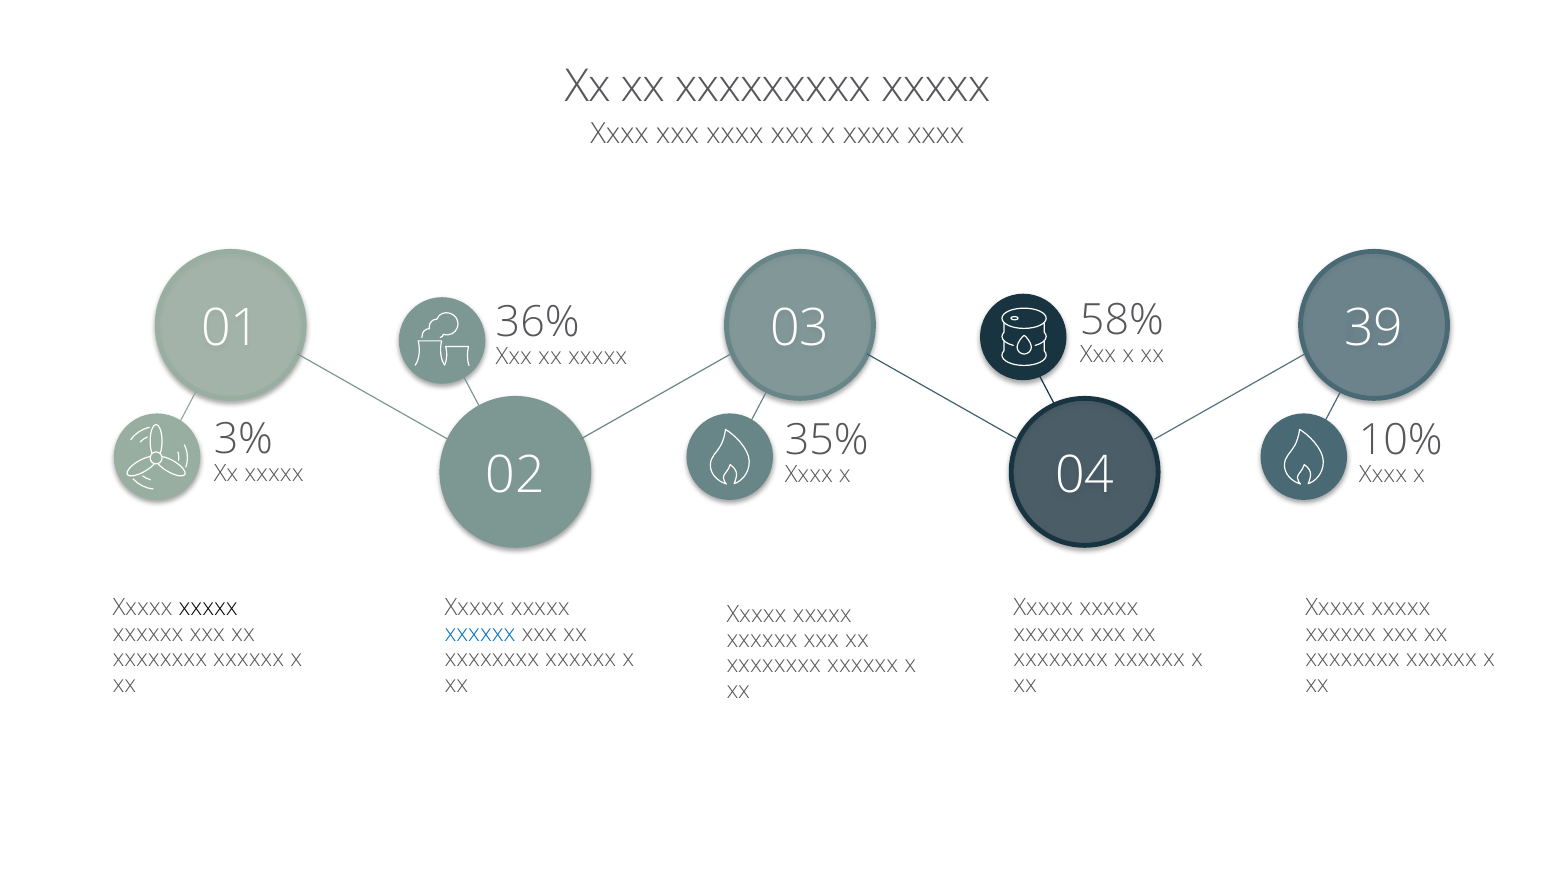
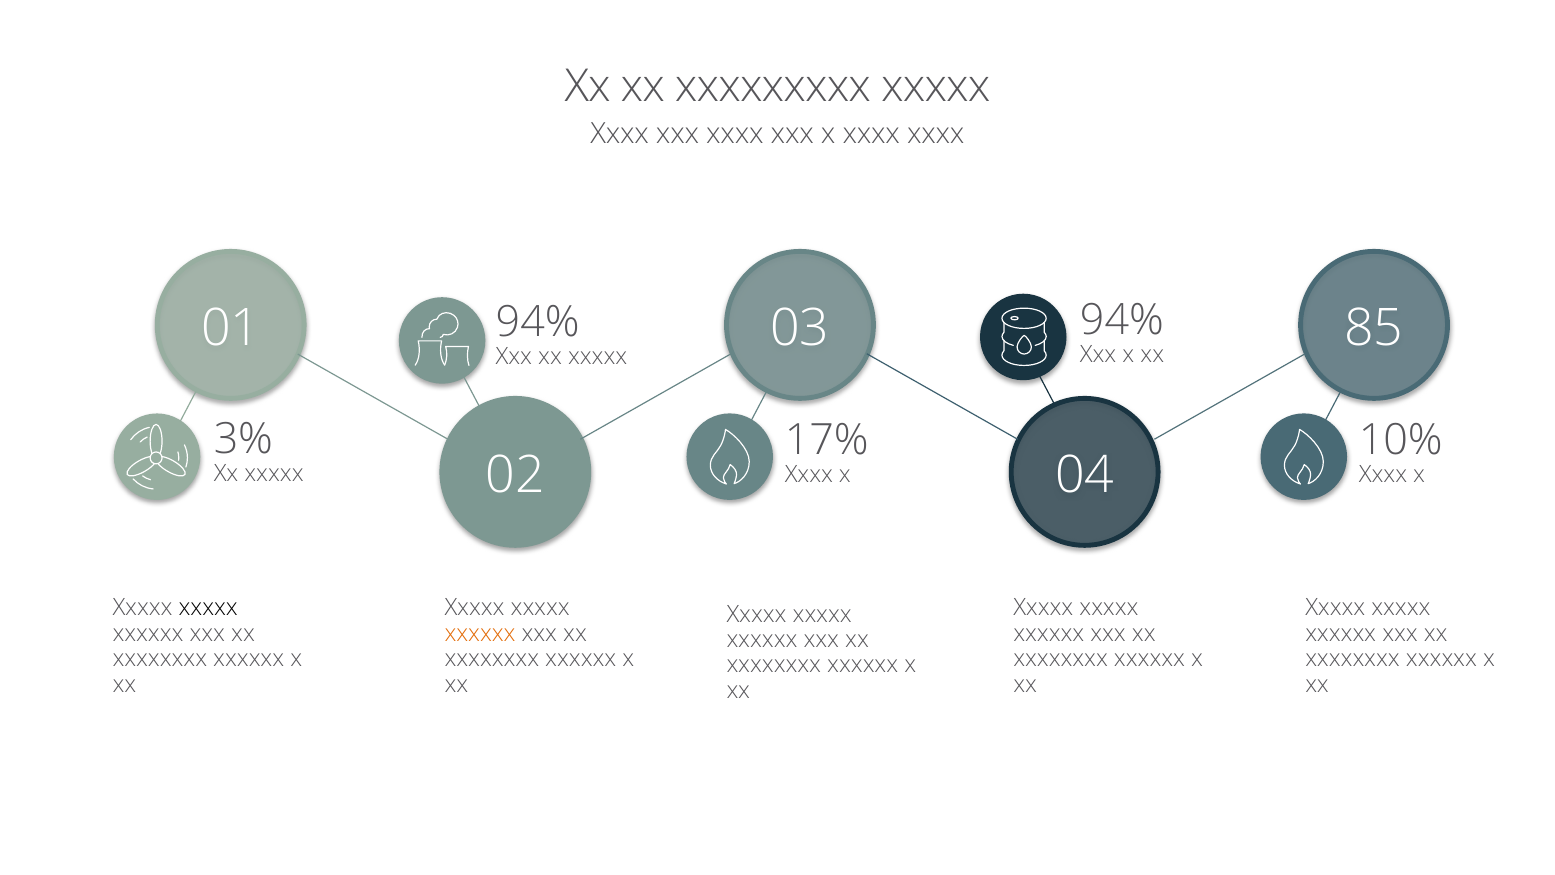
58%: 58% -> 94% (1122, 320)
36%: 36% -> 94% (538, 322)
39: 39 -> 85 (1374, 328)
35%: 35% -> 17% (827, 440)
xxxxxx colour: blue -> orange (480, 633)
